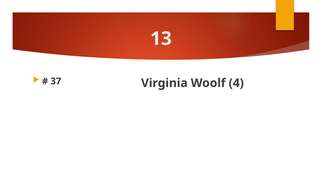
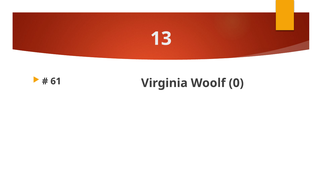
37: 37 -> 61 (56, 81)
4: 4 -> 0 (236, 83)
